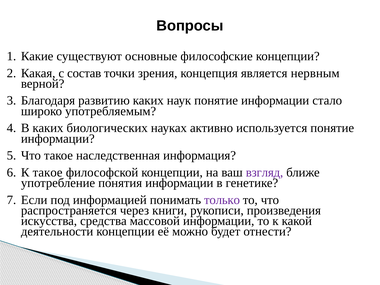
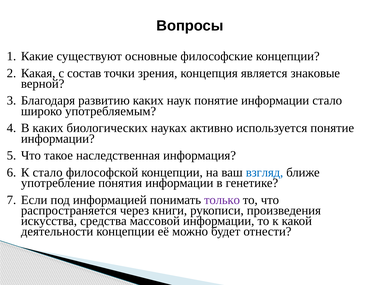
нервным: нервным -> знаковые (315, 73)
К такое: такое -> стало (48, 172)
взгляд colour: purple -> blue (265, 172)
